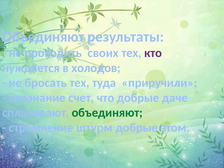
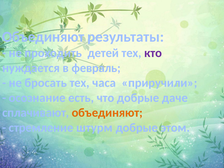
своих: своих -> детей (103, 53)
холодов: холодов -> февраль (96, 68)
туда: туда -> часа (104, 83)
счет: счет -> есть (81, 98)
объединяют colour: green -> orange (107, 113)
